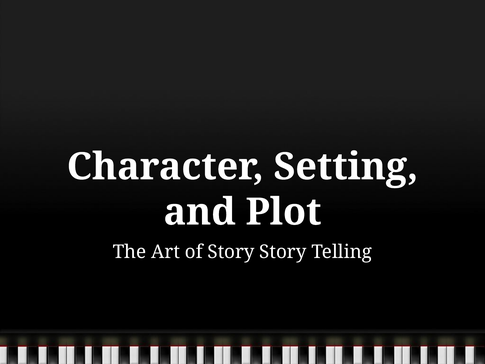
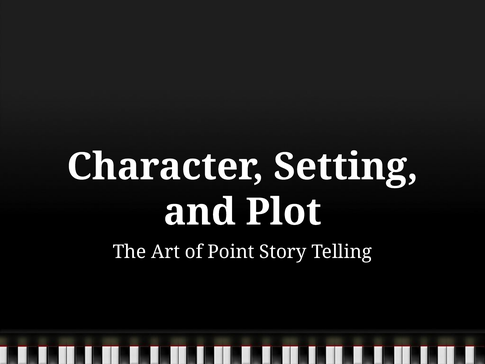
of Story: Story -> Point (231, 252)
